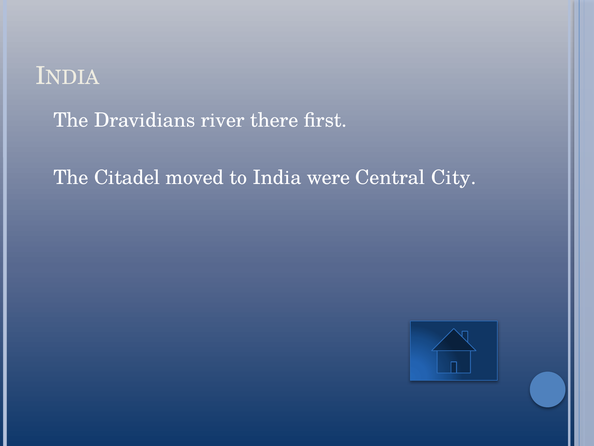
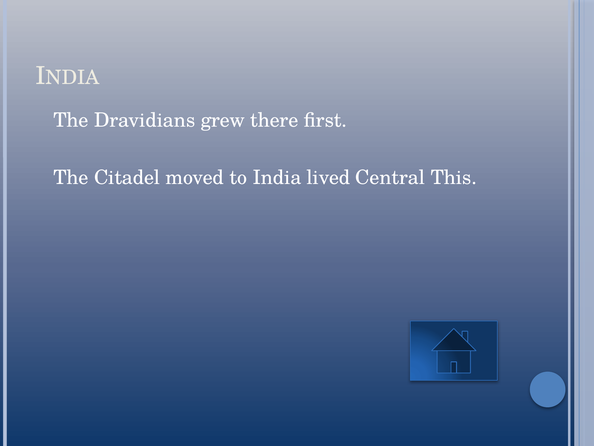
river: river -> grew (223, 120)
were: were -> lived (328, 178)
City: City -> This (454, 178)
